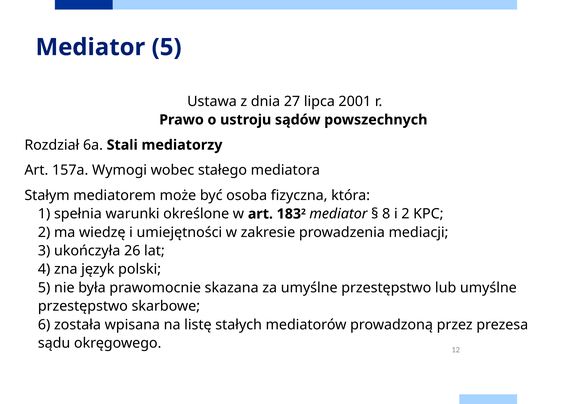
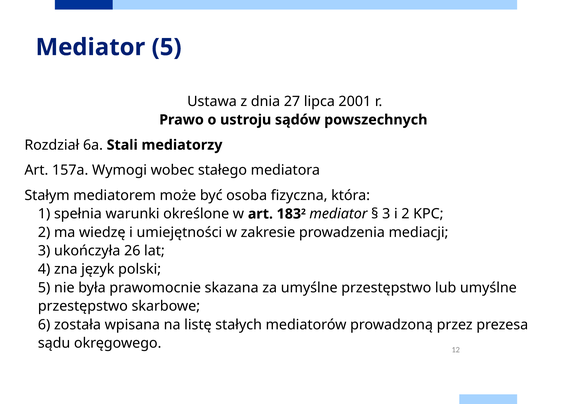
8: 8 -> 3 (386, 214)
